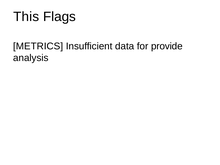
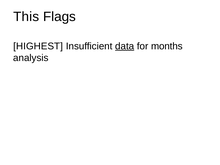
METRICS: METRICS -> HIGHEST (38, 46)
data underline: none -> present (125, 46)
provide: provide -> months (167, 46)
